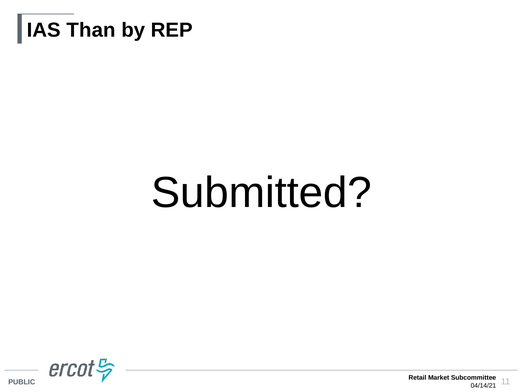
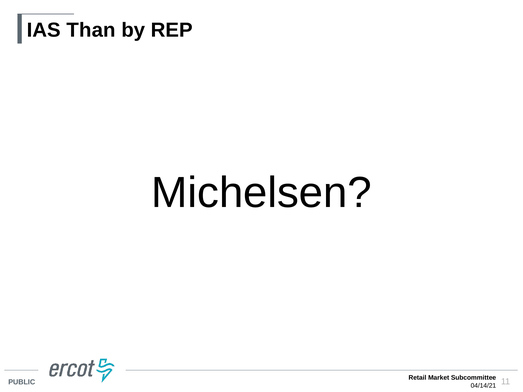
Submitted: Submitted -> Michelsen (261, 193)
